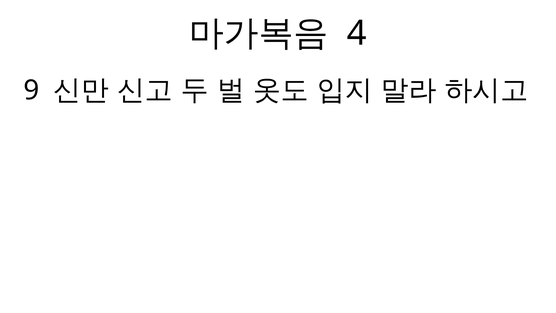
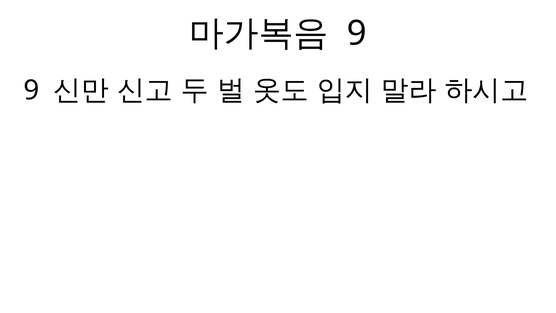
4: 4 -> 9 (357, 33)
